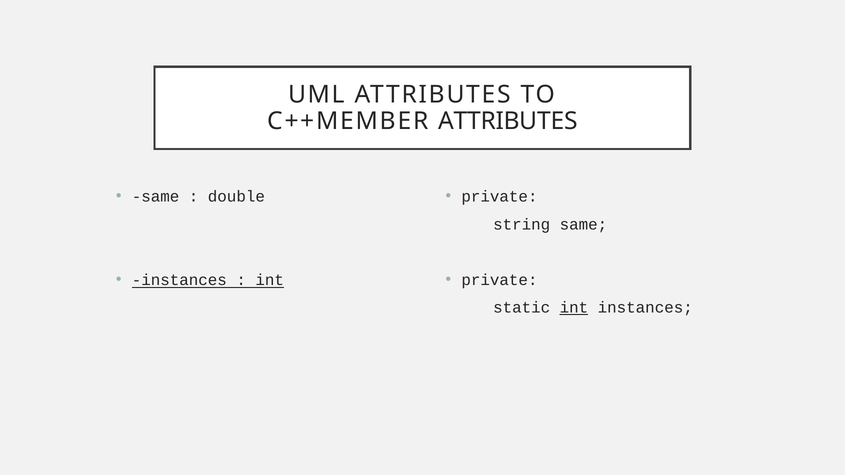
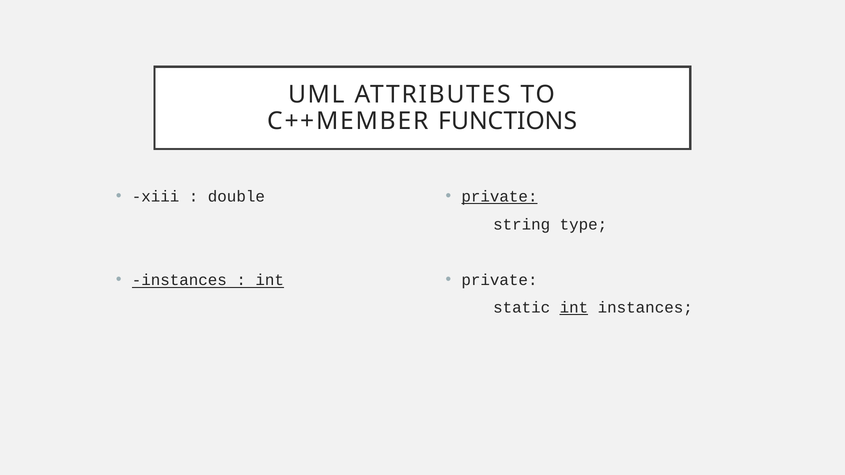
C++MEMBER ATTRIBUTES: ATTRIBUTES -> FUNCTIONS (508, 121)
same: same -> xiii (156, 197)
private underline: none -> present (499, 197)
string same: same -> type (583, 224)
